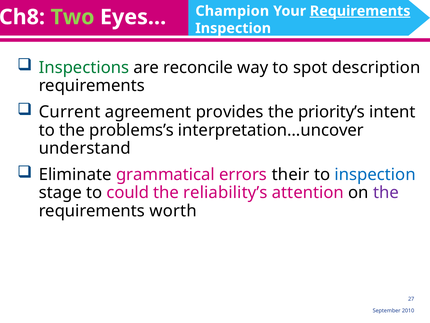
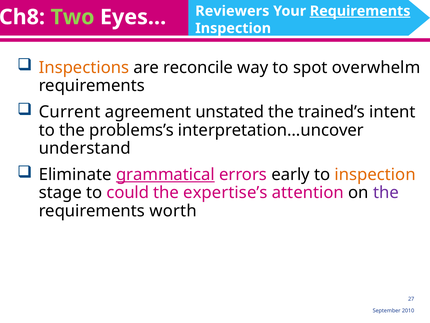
Champion: Champion -> Reviewers (232, 11)
Inspections colour: green -> orange (84, 67)
description: description -> overwhelm (376, 67)
provides: provides -> unstated (230, 112)
priority’s: priority’s -> trained’s (331, 112)
grammatical underline: none -> present (165, 174)
their: their -> early (291, 174)
inspection colour: blue -> orange (375, 174)
reliability’s: reliability’s -> expertise’s (225, 193)
